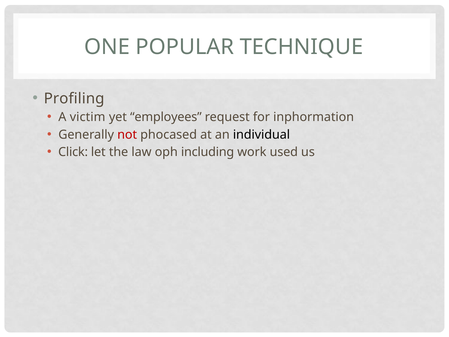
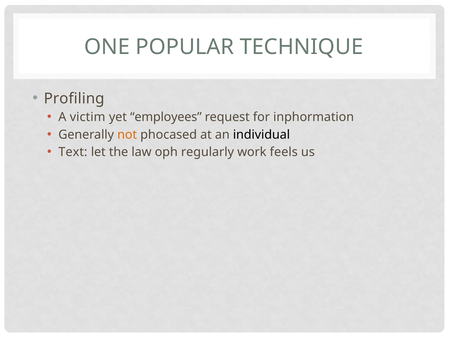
not colour: red -> orange (127, 135)
Click: Click -> Text (73, 152)
including: including -> regularly (207, 152)
used: used -> feels (284, 152)
